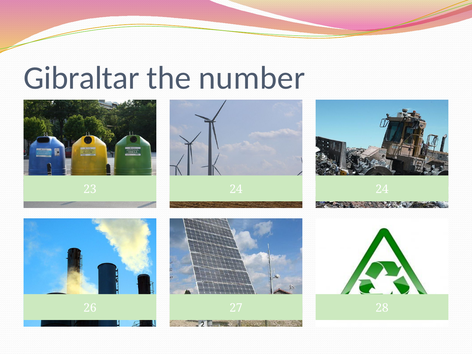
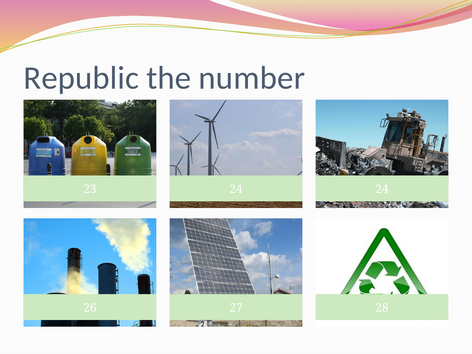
Gibraltar: Gibraltar -> Republic (81, 78)
